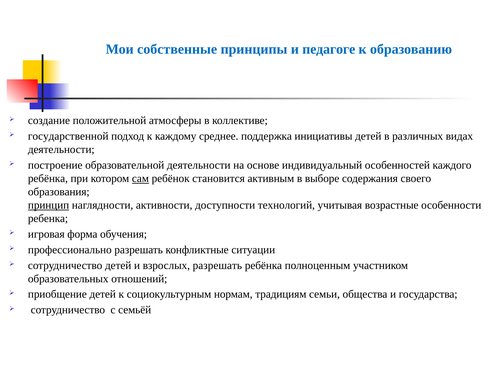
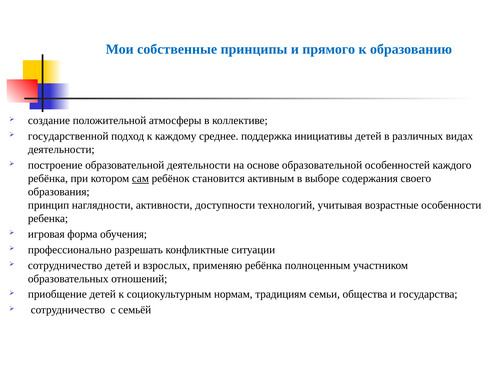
педагоге: педагоге -> прямого (329, 49)
основе индивидуальный: индивидуальный -> образовательной (322, 165)
принцип underline: present -> none (49, 205)
взрослых разрешать: разрешать -> применяю (217, 265)
